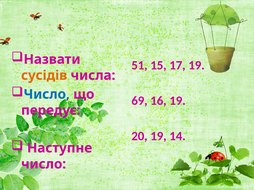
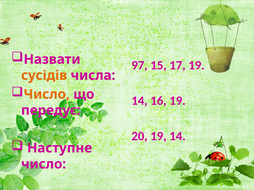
51: 51 -> 97 (140, 65)
Число colour: blue -> orange (47, 94)
69: 69 -> 14 (140, 101)
